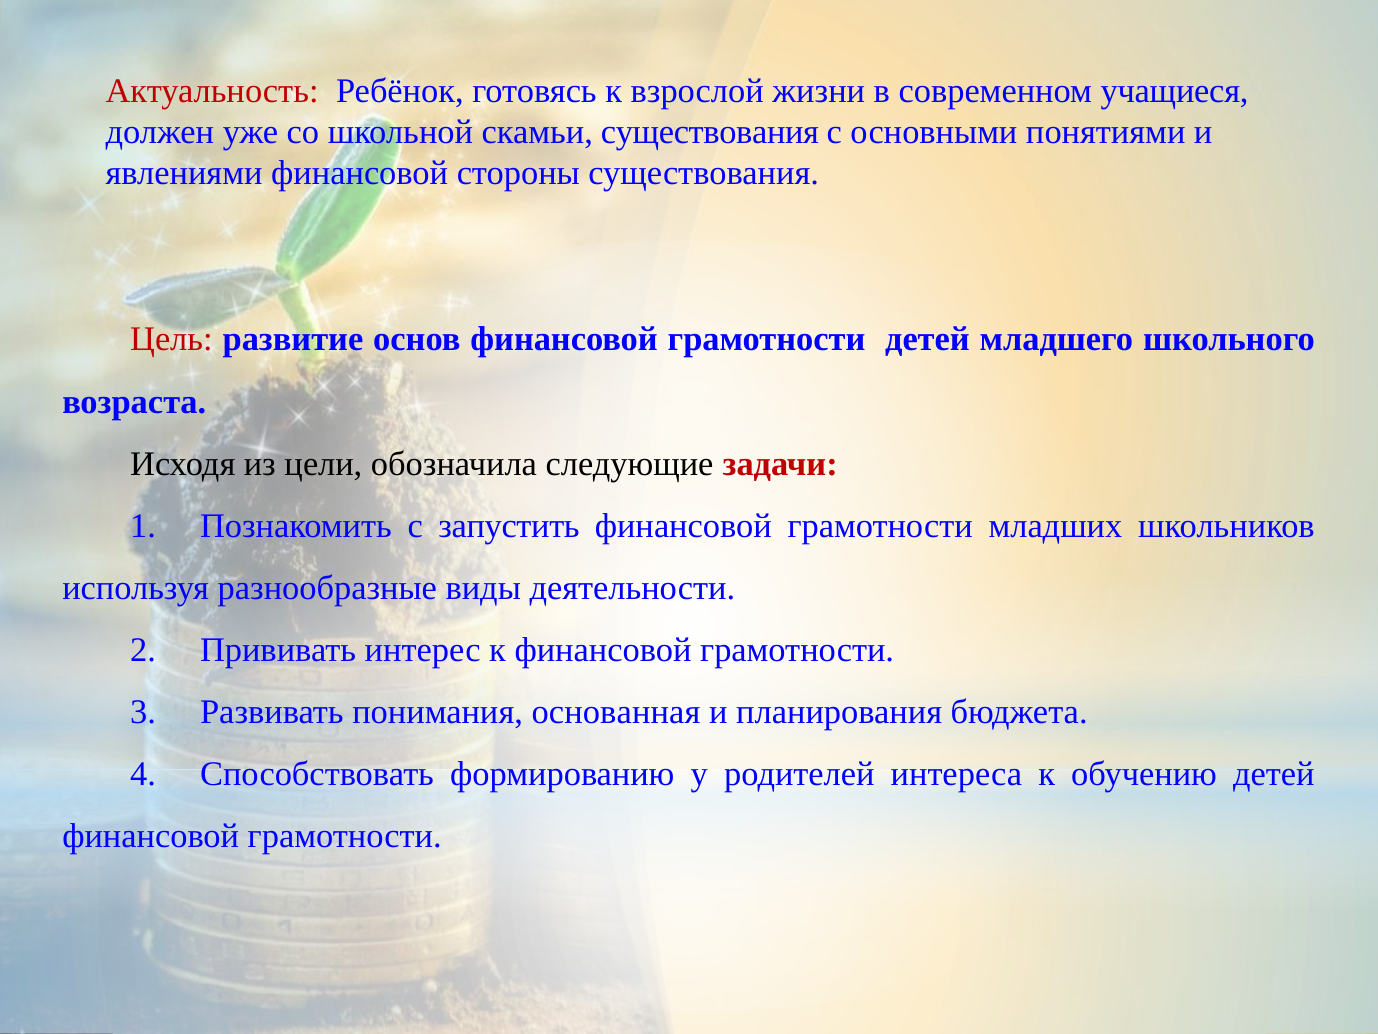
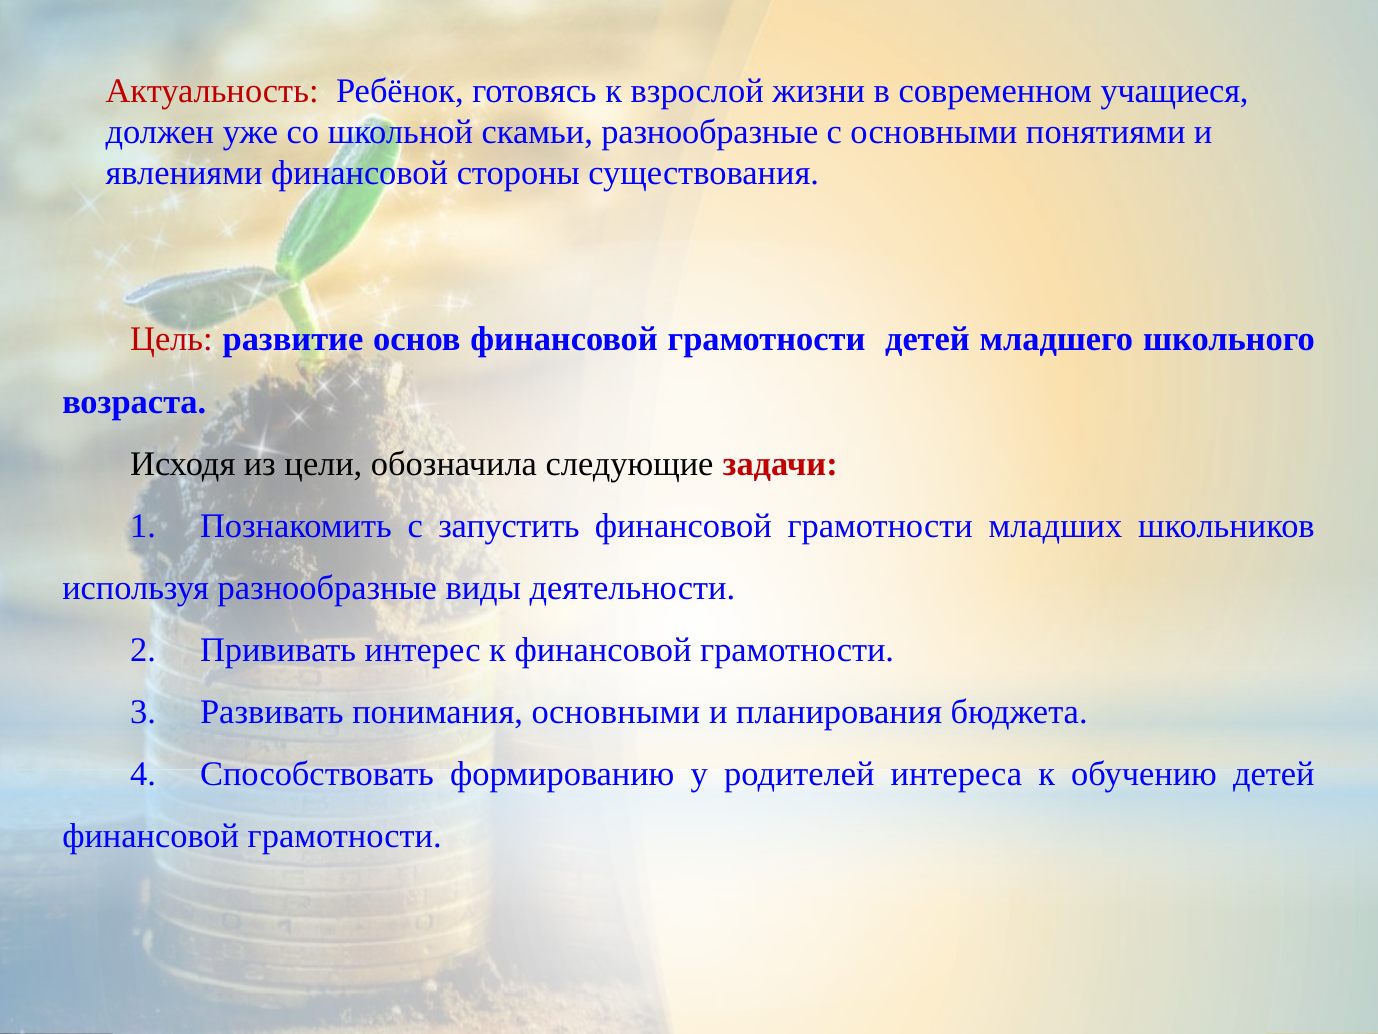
скамьи существования: существования -> разнообразные (710, 132)
понимания основанная: основанная -> основными (616, 711)
